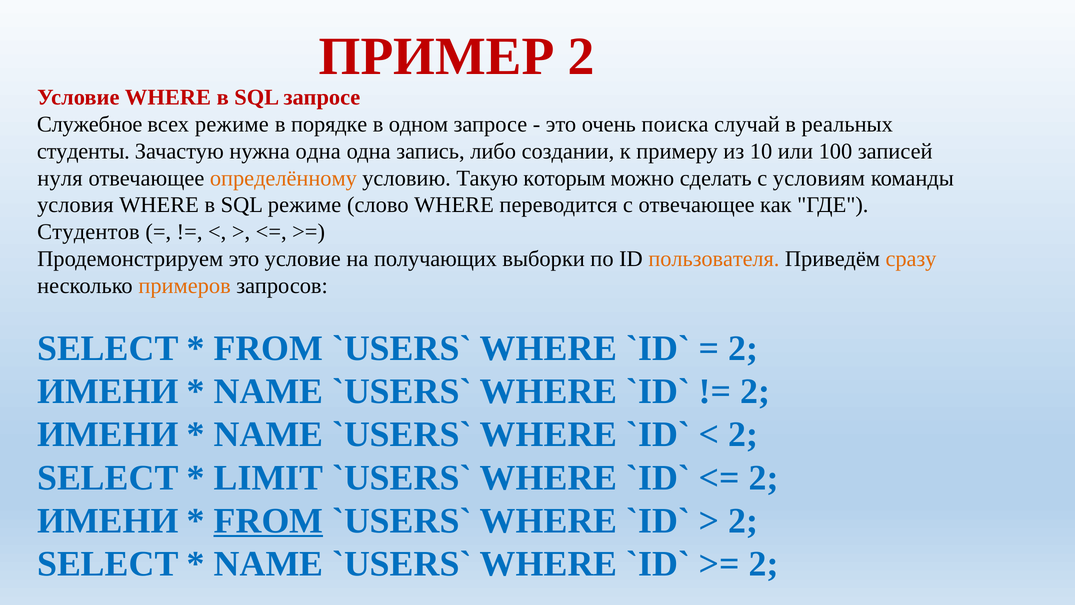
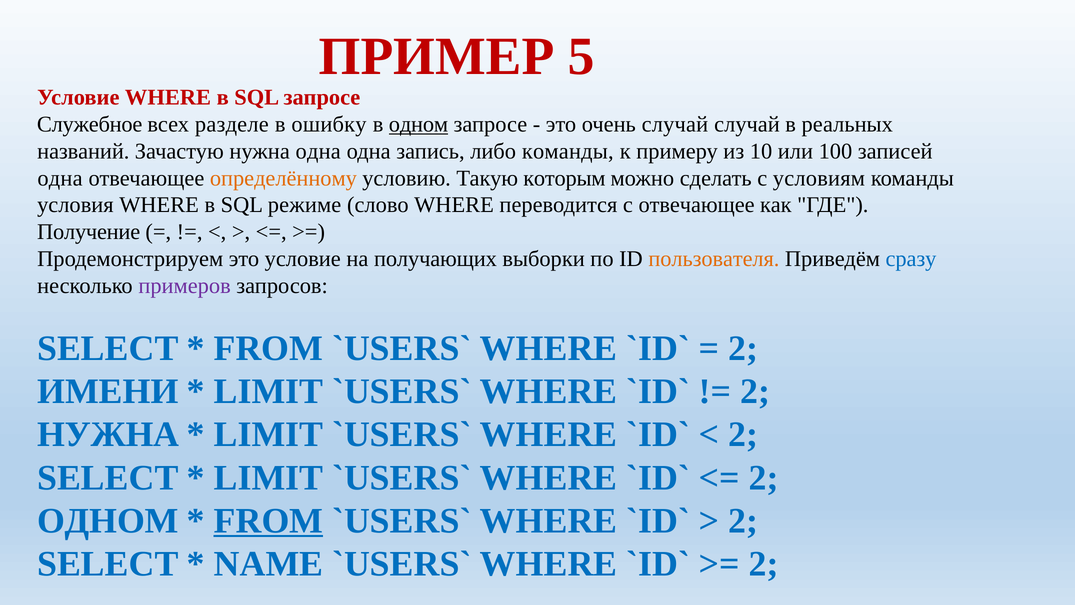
ПРИМЕР 2: 2 -> 5 (581, 57)
всех режиме: режиме -> разделе (232, 124)
порядке: порядке -> ошибку (329, 124)
одном underline: none -> present (418, 124)
очень поиска: поиска -> случай (675, 124)
студенты: студенты -> названий (83, 151)
либо создании: создании -> команды (568, 151)
нуля: нуля -> одна (60, 178)
Студентов: Студентов -> Получение (89, 232)
сразу colour: orange -> blue (911, 259)
примеров colour: orange -> purple (185, 286)
NAME: NAME -> LIMIT (268, 391)
ИМЕНИ: ИМЕНИ -> НУЖНА (108, 434)
NAME: NAME -> LIMIT (268, 434)
ИМЕНИ: ИМЕНИ -> ОДНОМ (108, 520)
